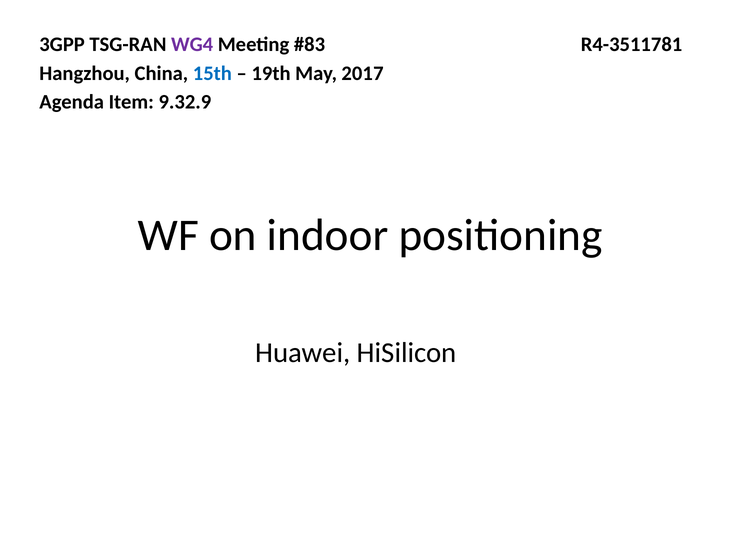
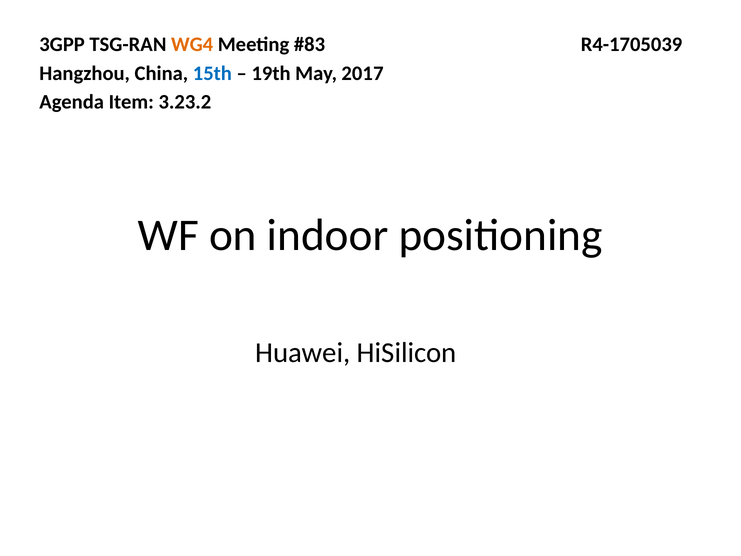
WG4 colour: purple -> orange (192, 44)
R4-3511781: R4-3511781 -> R4-1705039 (632, 44)
9.32.9: 9.32.9 -> 3.23.2 (185, 102)
